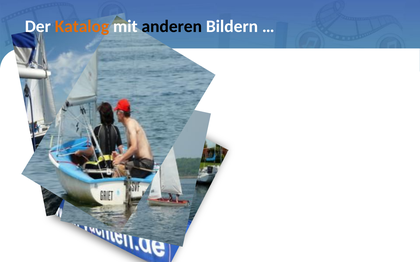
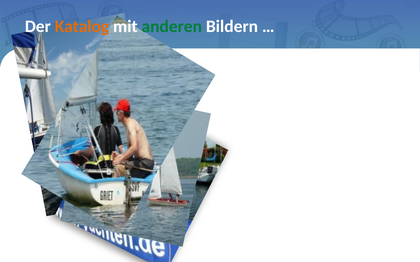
anderen colour: black -> green (172, 27)
